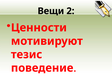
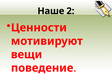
Вещи: Вещи -> Наше (51, 11)
тезис: тезис -> вещи (27, 55)
